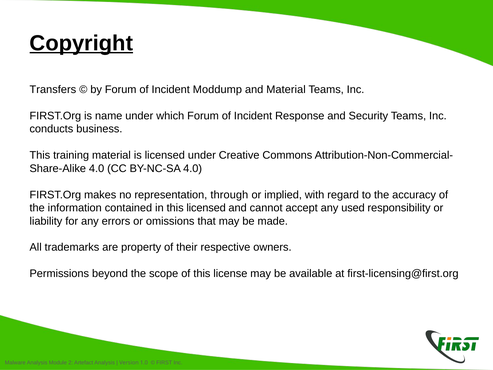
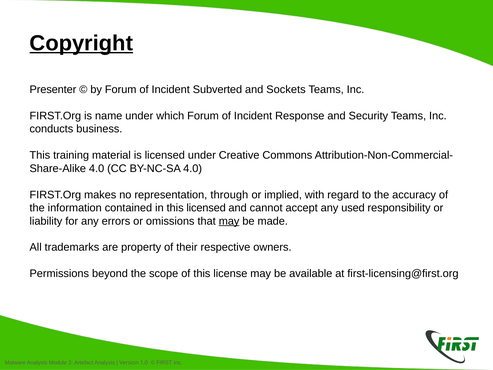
Transfers: Transfers -> Presenter (53, 90)
Moddump: Moddump -> Subverted (217, 90)
and Material: Material -> Sockets (286, 90)
may underline: none -> present (229, 221)
